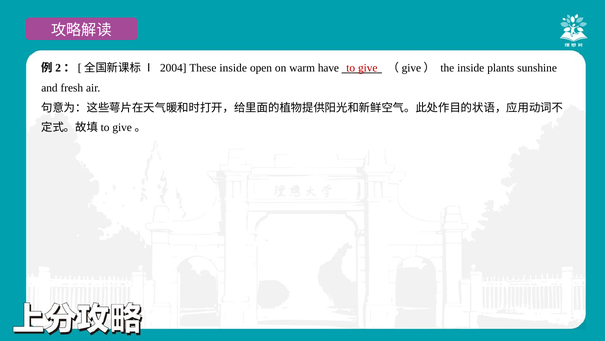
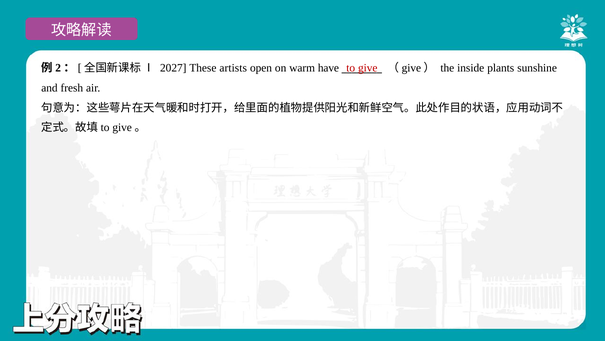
2004: 2004 -> 2027 (173, 68)
These inside: inside -> artists (233, 68)
